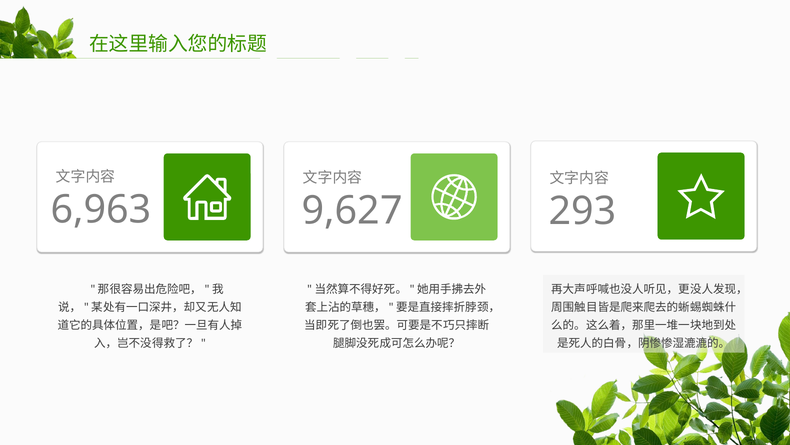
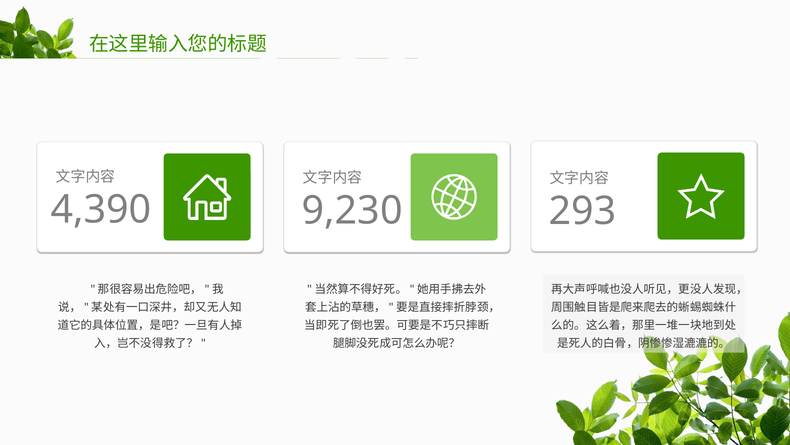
6,963: 6,963 -> 4,390 (101, 210)
9,627: 9,627 -> 9,230 (352, 210)
